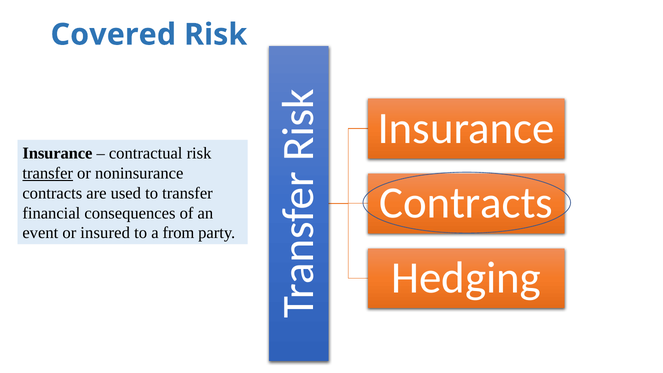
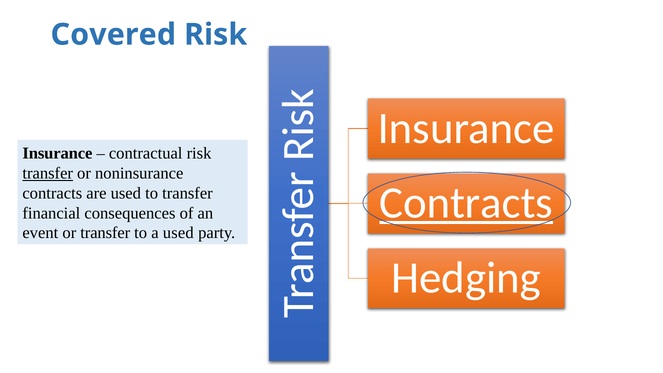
Contracts underline: none -> present (466, 203)
or insured: insured -> transfer (105, 233)
a from: from -> used (178, 233)
